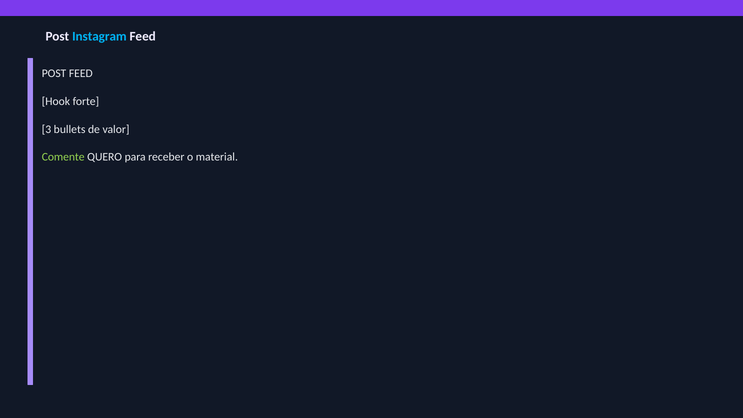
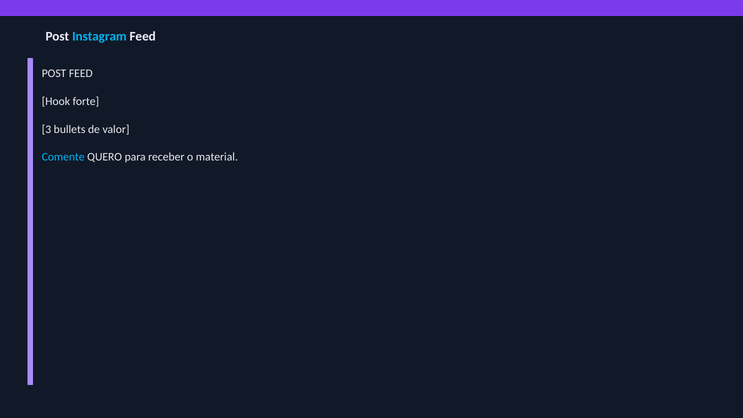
Comente colour: light green -> light blue (63, 157)
